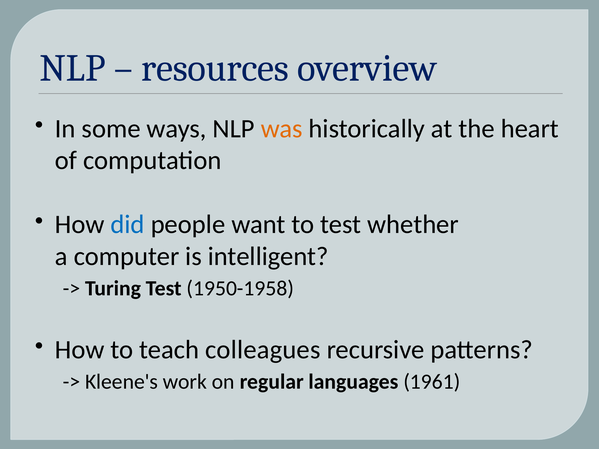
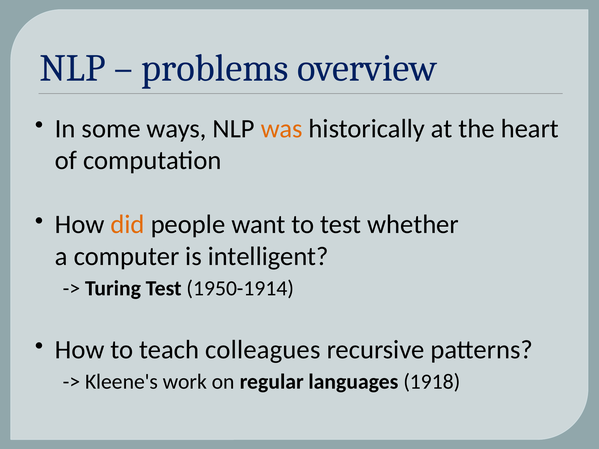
resources: resources -> problems (215, 68)
did colour: blue -> orange (128, 225)
1950-1958: 1950-1958 -> 1950-1914 (240, 289)
1961: 1961 -> 1918 (432, 382)
